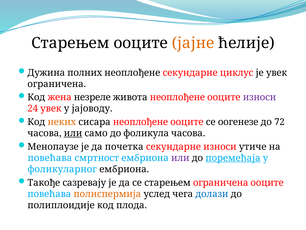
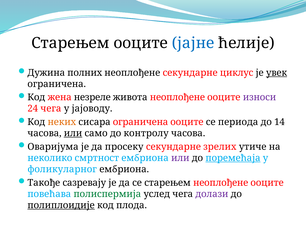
јајне colour: orange -> blue (193, 43)
увек underline: none -> present (277, 73)
24 увек: увек -> чега (51, 108)
сисара неоплођене: неоплођене -> ограничена (141, 122)
оогенезе: оогенезе -> периода (238, 122)
72: 72 -> 14 (279, 122)
фоликула: фоликула -> контролу (146, 133)
Менопаузе: Менопаузе -> Оваријума (53, 146)
почетка: почетка -> просеку (124, 146)
секундарне износи: износи -> зрелих (220, 146)
повећава: повећава -> неколико (50, 158)
старењем ограничена: ограничена -> неоплођене (221, 182)
полиспермија colour: orange -> green (107, 194)
долази colour: blue -> purple (212, 194)
полиплоидије underline: none -> present (61, 205)
